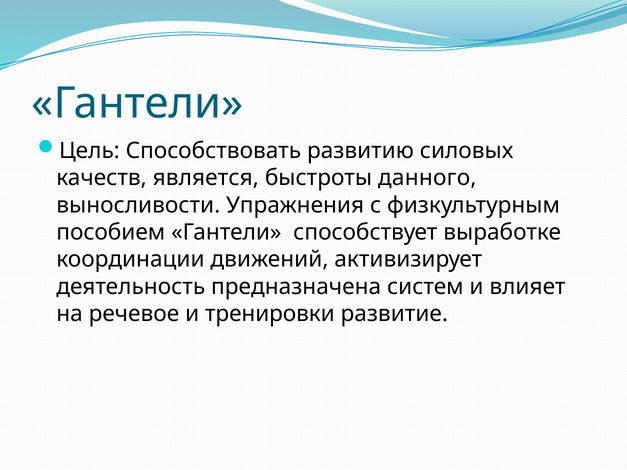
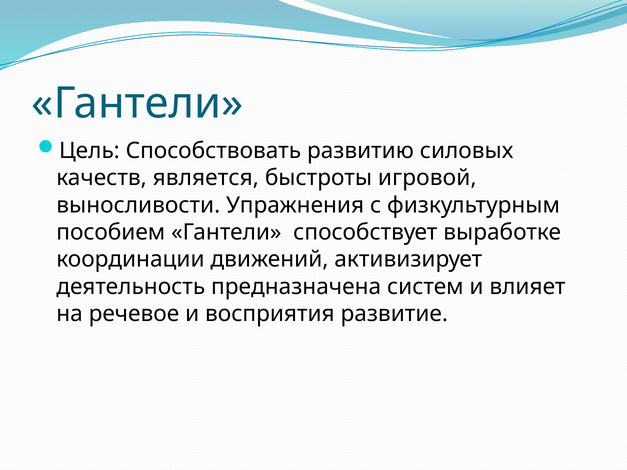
данного: данного -> игровой (427, 178)
тренировки: тренировки -> восприятия (270, 314)
